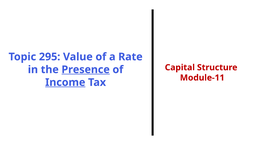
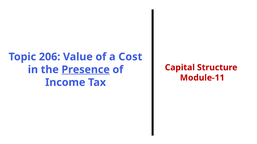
295: 295 -> 206 (50, 57)
Rate: Rate -> Cost (130, 57)
Income underline: present -> none (65, 83)
